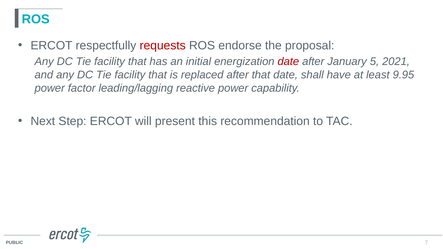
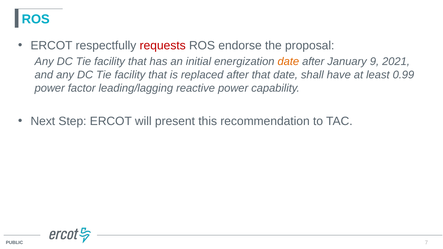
date colour: red -> orange (288, 62)
5: 5 -> 9 (374, 62)
9.95: 9.95 -> 0.99 (403, 75)
